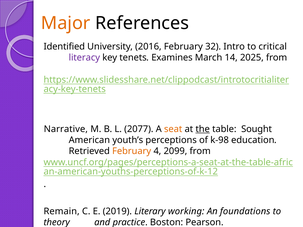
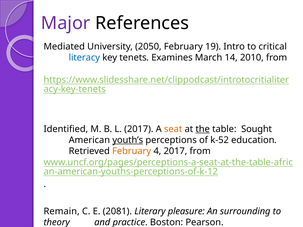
Major colour: orange -> purple (66, 23)
Identified: Identified -> Mediated (64, 47)
2016: 2016 -> 2050 (148, 47)
32: 32 -> 19 (213, 47)
literacy colour: purple -> blue (84, 58)
2025: 2025 -> 2010 (252, 58)
Narrative: Narrative -> Identified (66, 129)
L 2077: 2077 -> 2017 (139, 129)
youth’s underline: none -> present (128, 140)
k-98: k-98 -> k-52 (220, 140)
4 2099: 2099 -> 2017 (175, 151)
2019: 2019 -> 2081 (117, 212)
working: working -> pleasure (186, 212)
foundations: foundations -> surrounding (245, 212)
